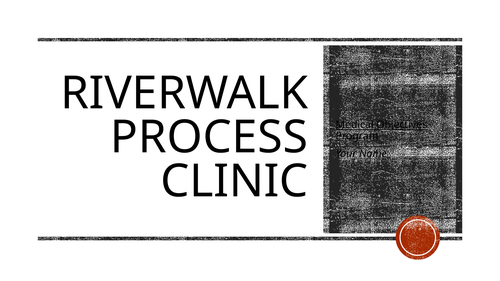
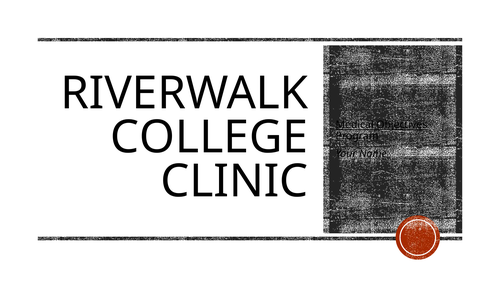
PROCESS: PROCESS -> COLLEGE (209, 137)
